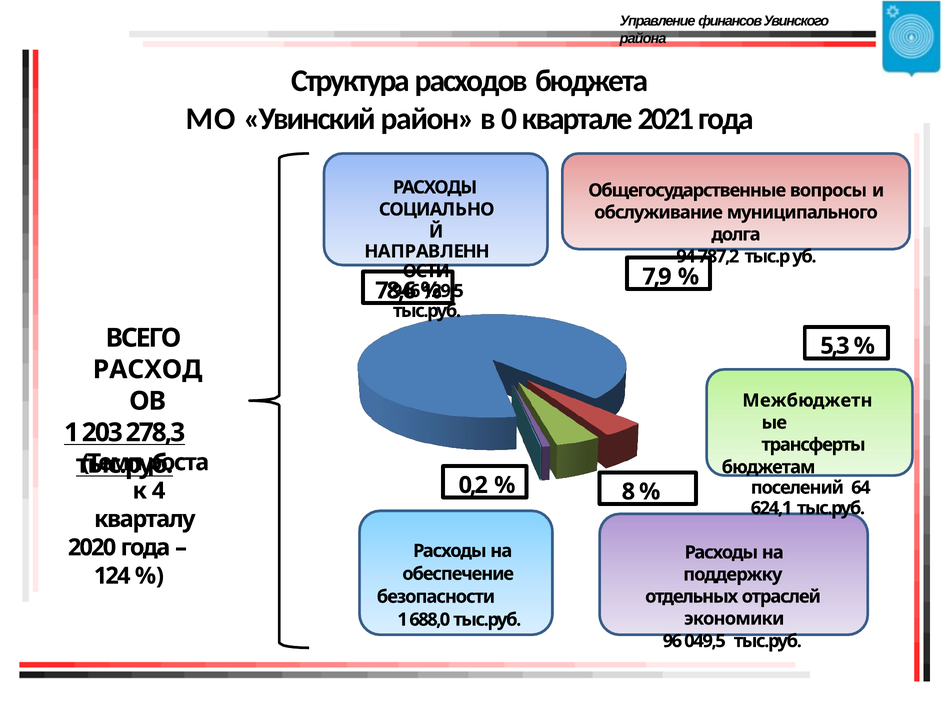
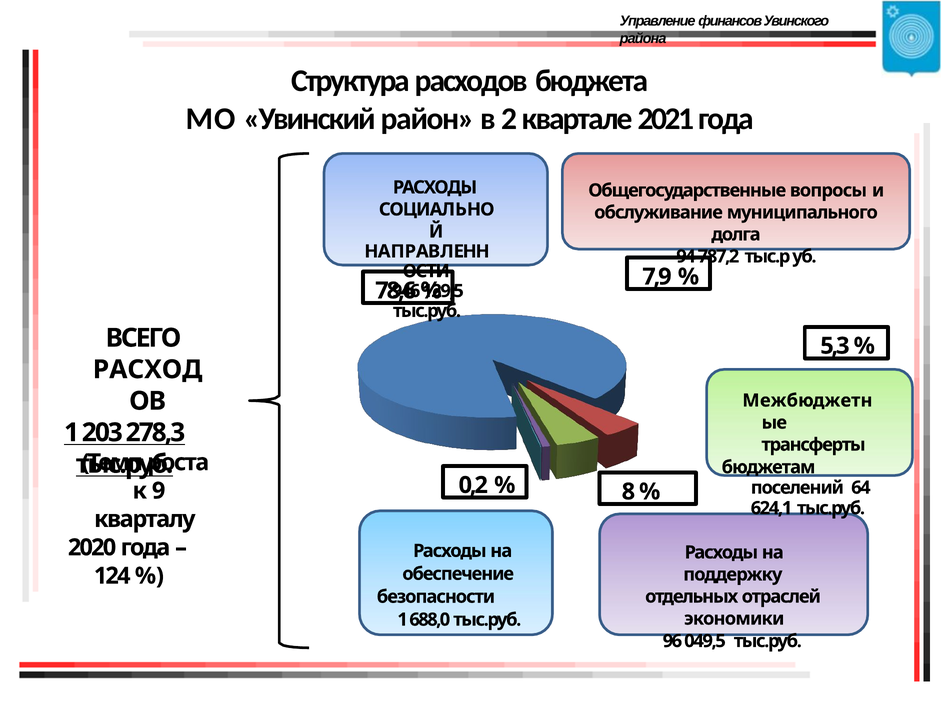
0: 0 -> 2 (509, 119)
4: 4 -> 9 (159, 491)
